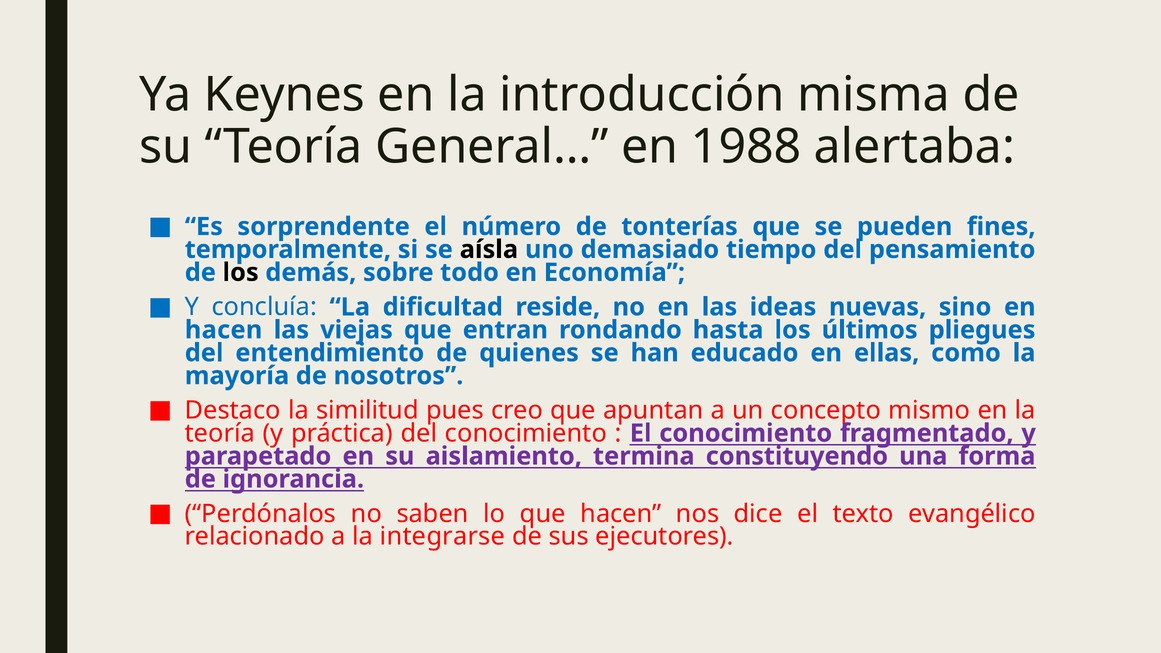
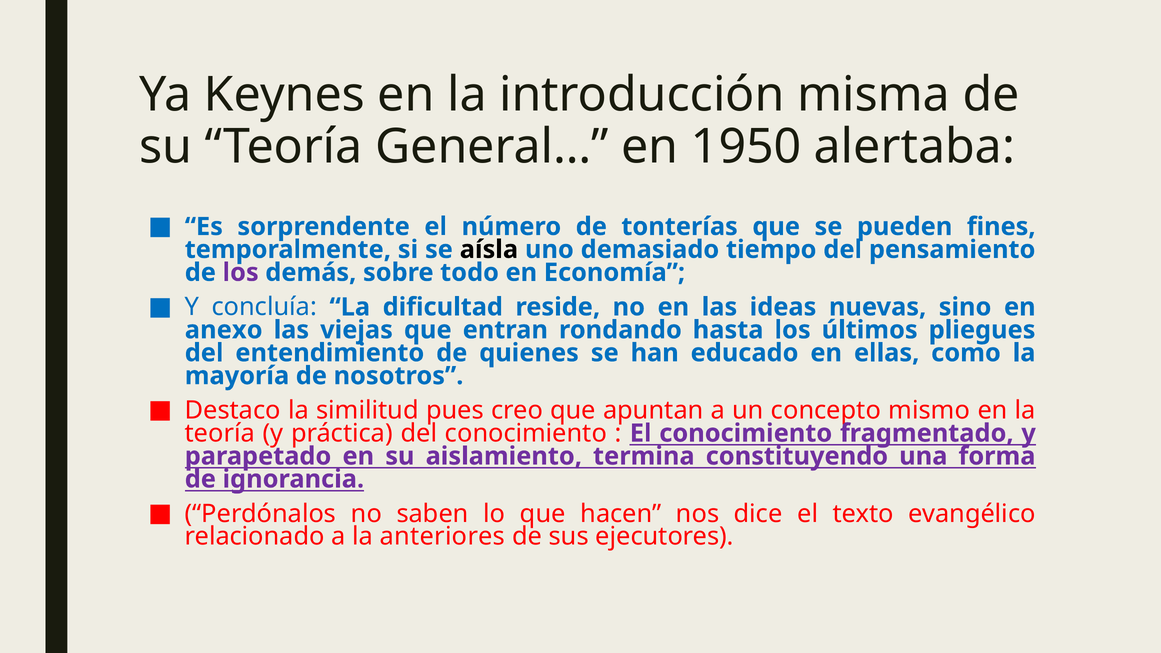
1988: 1988 -> 1950 (746, 147)
los colour: black -> purple (241, 273)
hacen: hacen -> anexo (224, 330)
integrarse: integrarse -> anteriores (442, 537)
